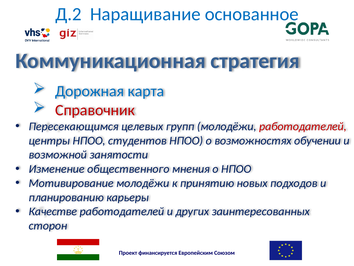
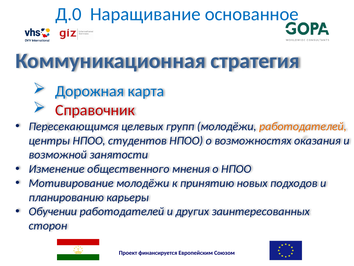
Д.2: Д.2 -> Д.0 (68, 14)
работодателей colour: red -> orange (303, 126)
обучении: обучении -> оказания (317, 140)
Качестве: Качестве -> Обучении (53, 211)
